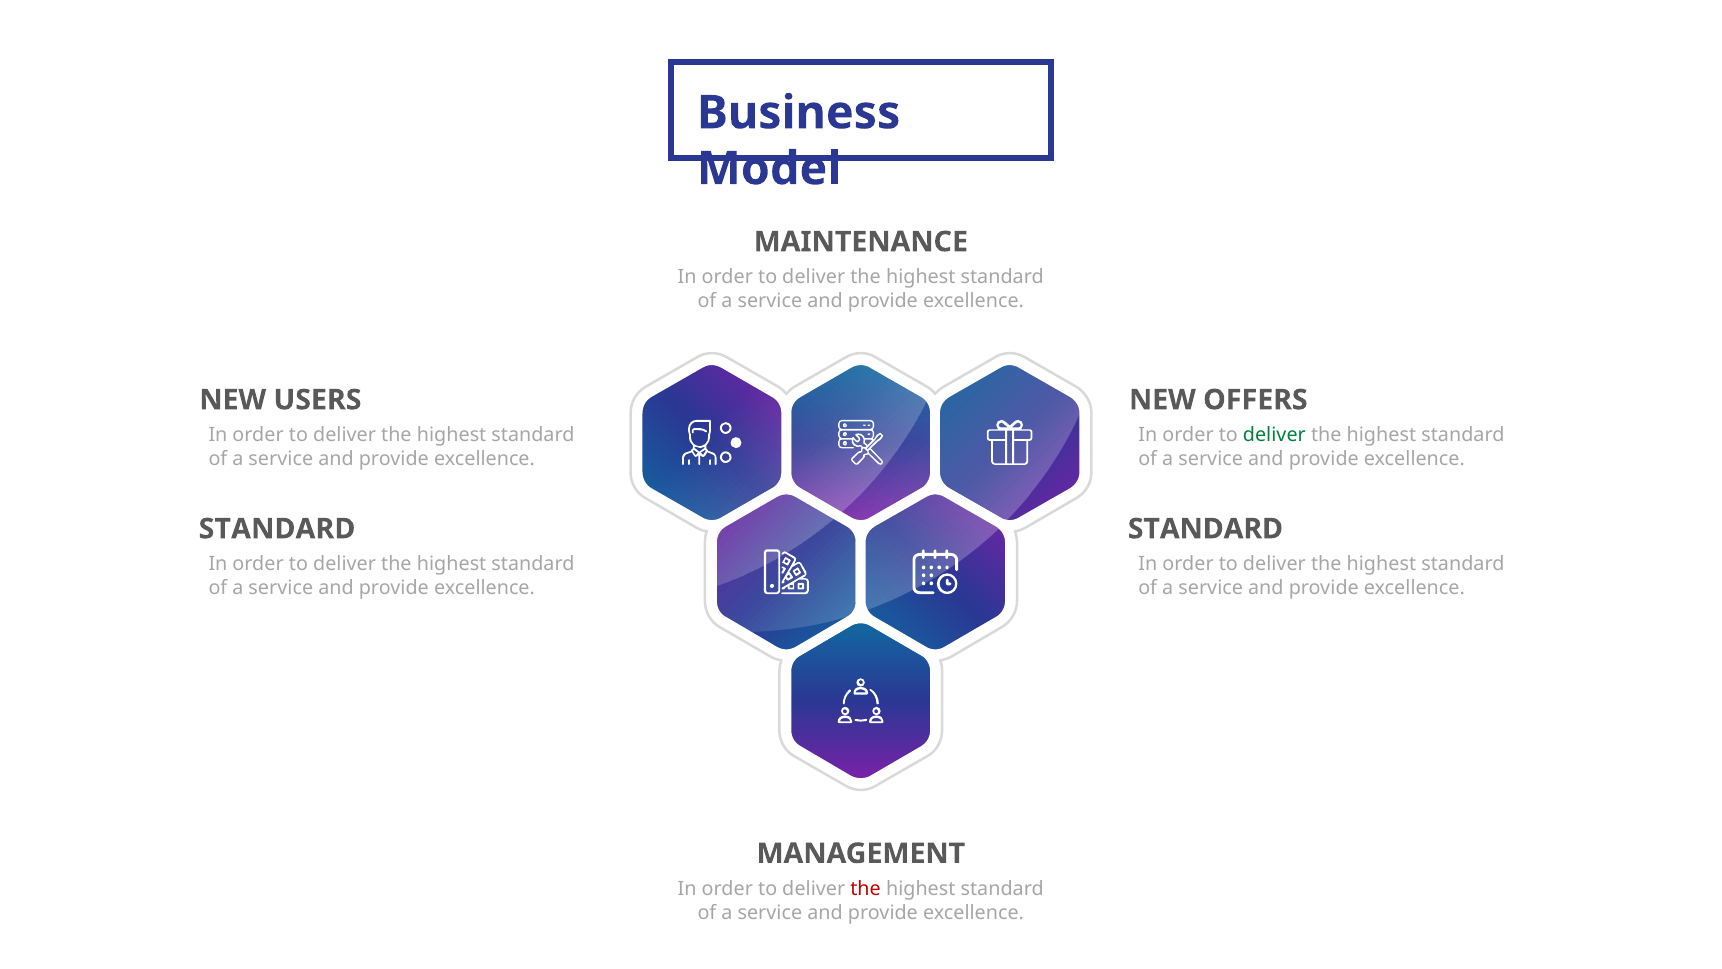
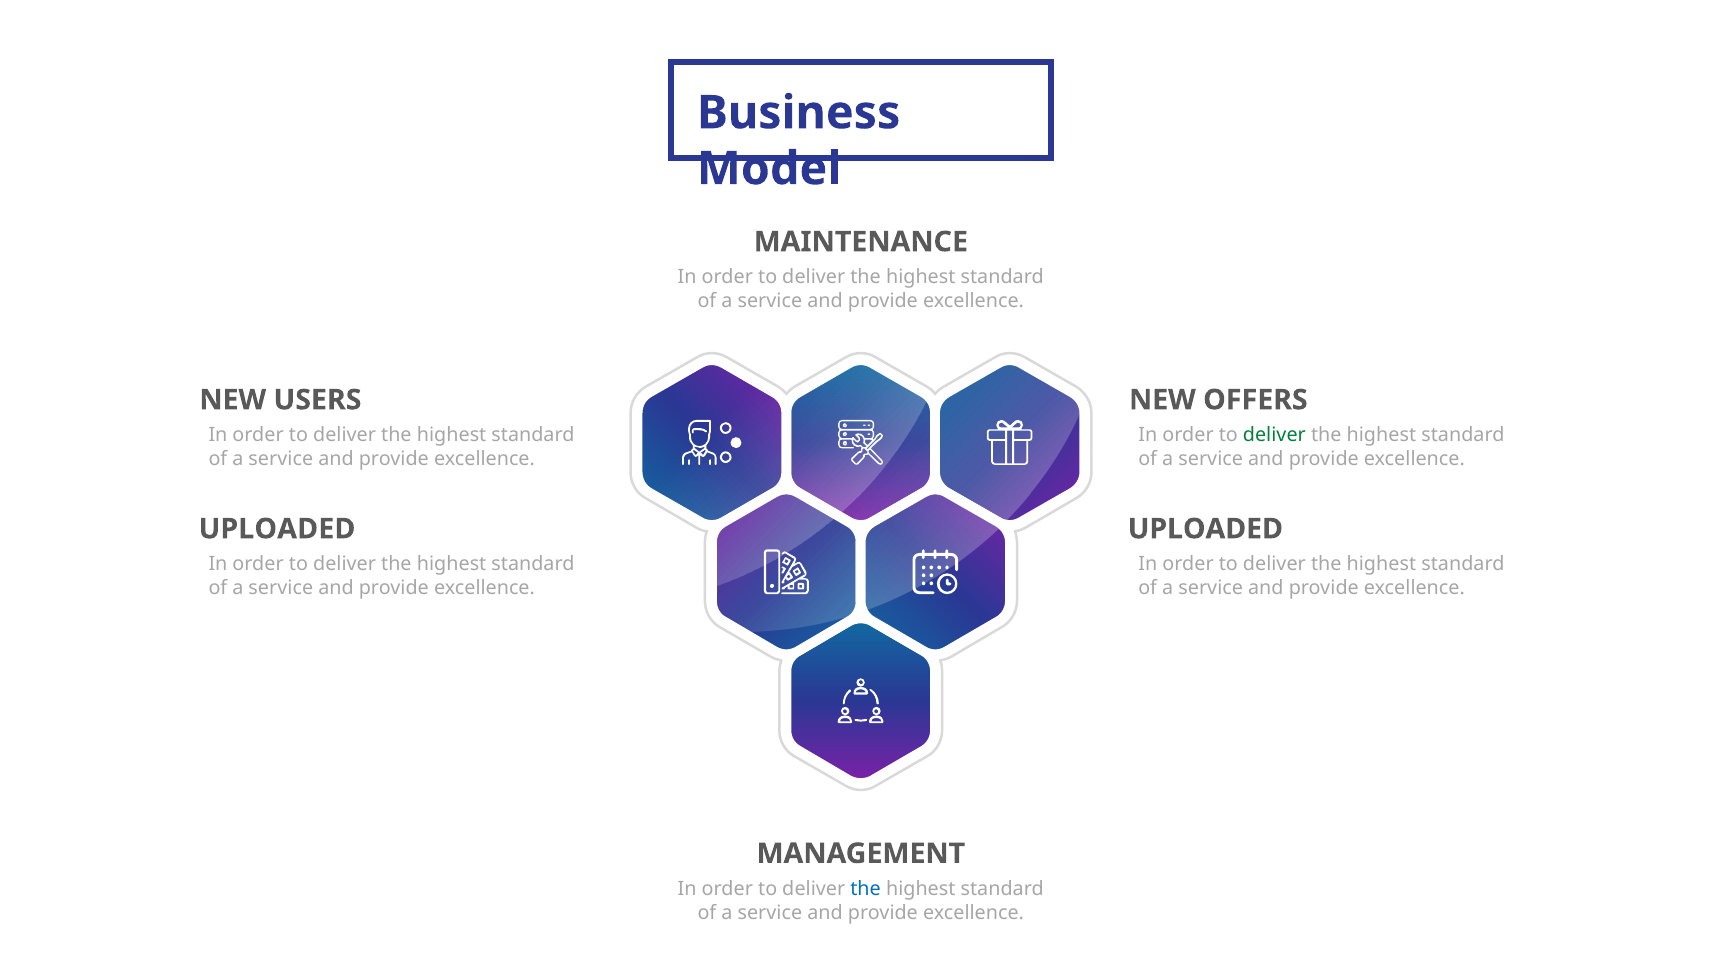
STANDARD: STANDARD -> UPLOADED (277, 529)
STANDARD: STANDARD -> UPLOADED (1205, 529)
the colour: red -> blue (866, 889)
